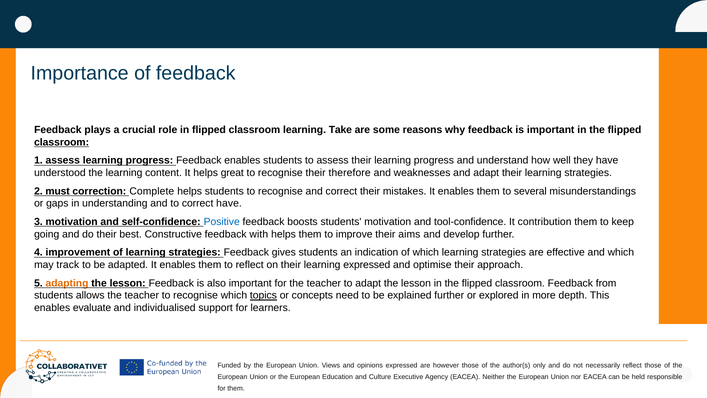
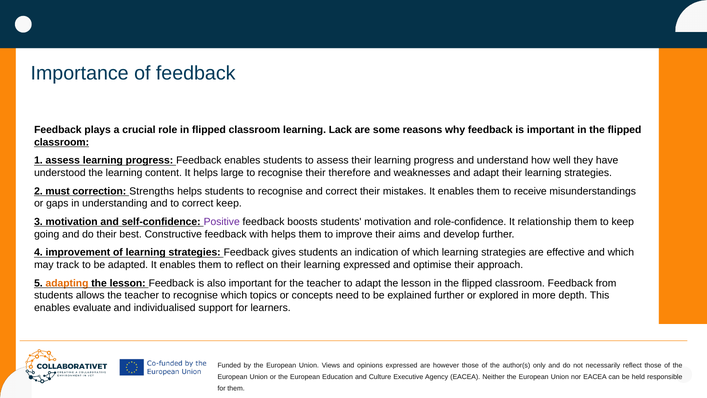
Take: Take -> Lack (340, 130)
great: great -> large (232, 173)
Complete: Complete -> Strengths (152, 191)
several: several -> receive (530, 191)
correct have: have -> keep (229, 203)
Positive colour: blue -> purple (222, 222)
tool-confidence: tool-confidence -> role-confidence (470, 222)
contribution: contribution -> relationship (545, 222)
topics underline: present -> none (263, 295)
